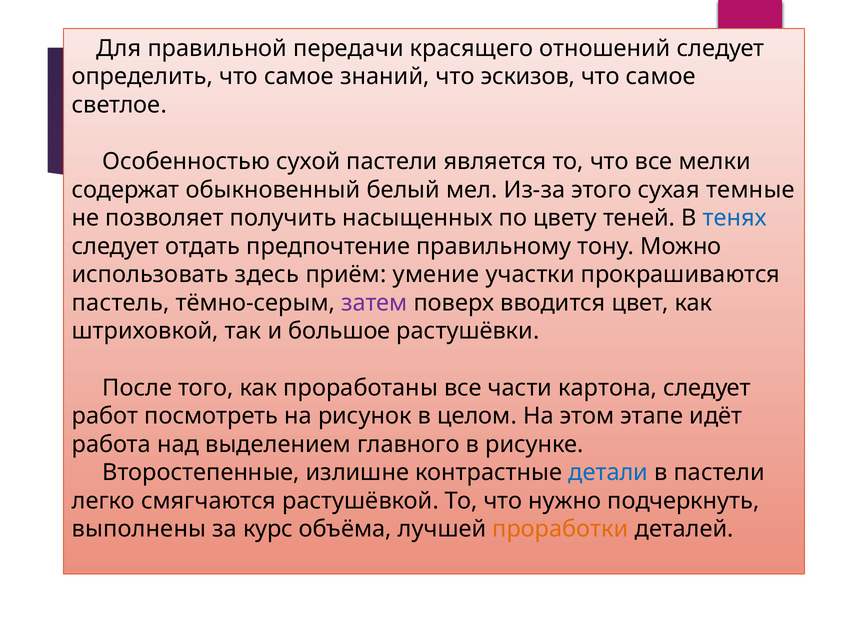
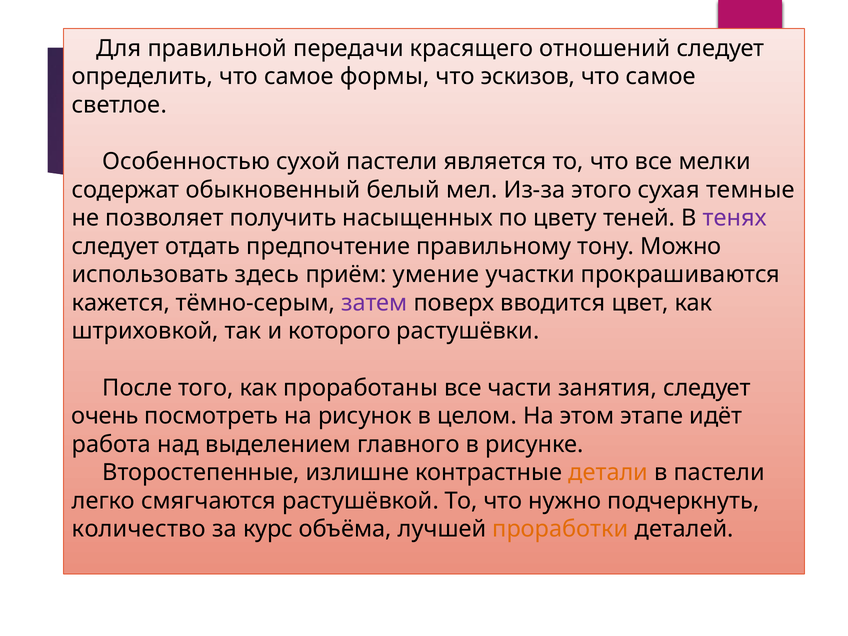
знаний: знаний -> формы (385, 77)
тенях colour: blue -> purple (735, 218)
пастель: пастель -> кажется (121, 303)
большое: большое -> которого (339, 331)
картона: картона -> занятия (608, 388)
работ: работ -> очень (105, 416)
детали colour: blue -> orange (608, 473)
выполнены: выполнены -> количество (139, 529)
